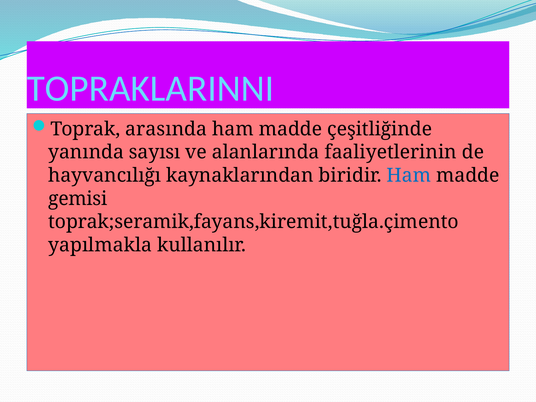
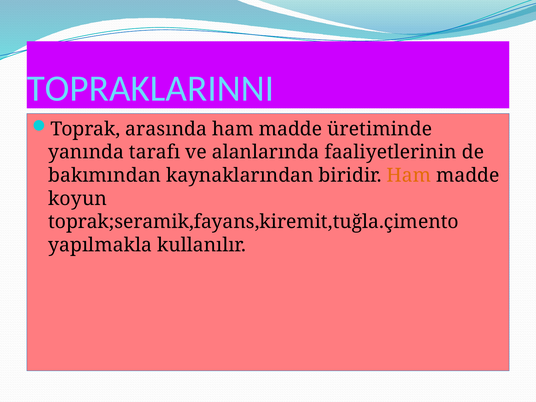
çeşitliğinde: çeşitliğinde -> üretiminde (380, 129)
sayısı: sayısı -> tarafı (155, 152)
hayvancılığı: hayvancılığı -> bakımından (105, 175)
Ham colour: blue -> orange (409, 175)
gemisi: gemisi -> koyun (78, 199)
